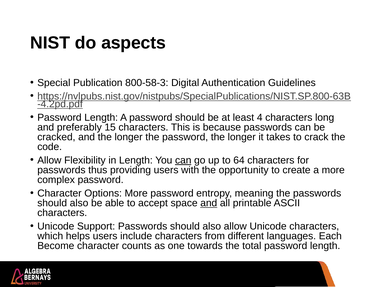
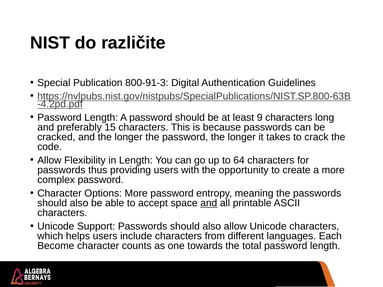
aspects: aspects -> različite (133, 43)
800-58-3: 800-58-3 -> 800-91-3 (147, 83)
4: 4 -> 9 (260, 118)
can underline: present -> none (183, 160)
